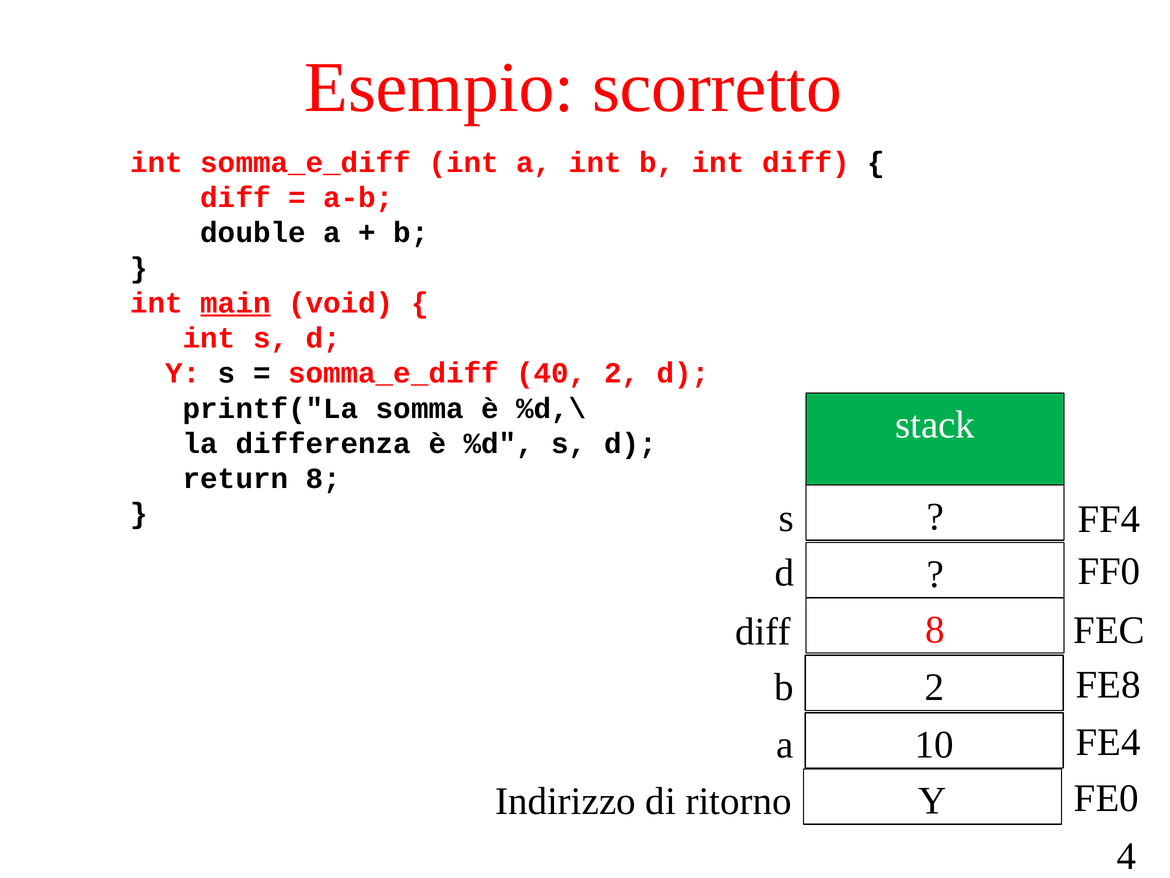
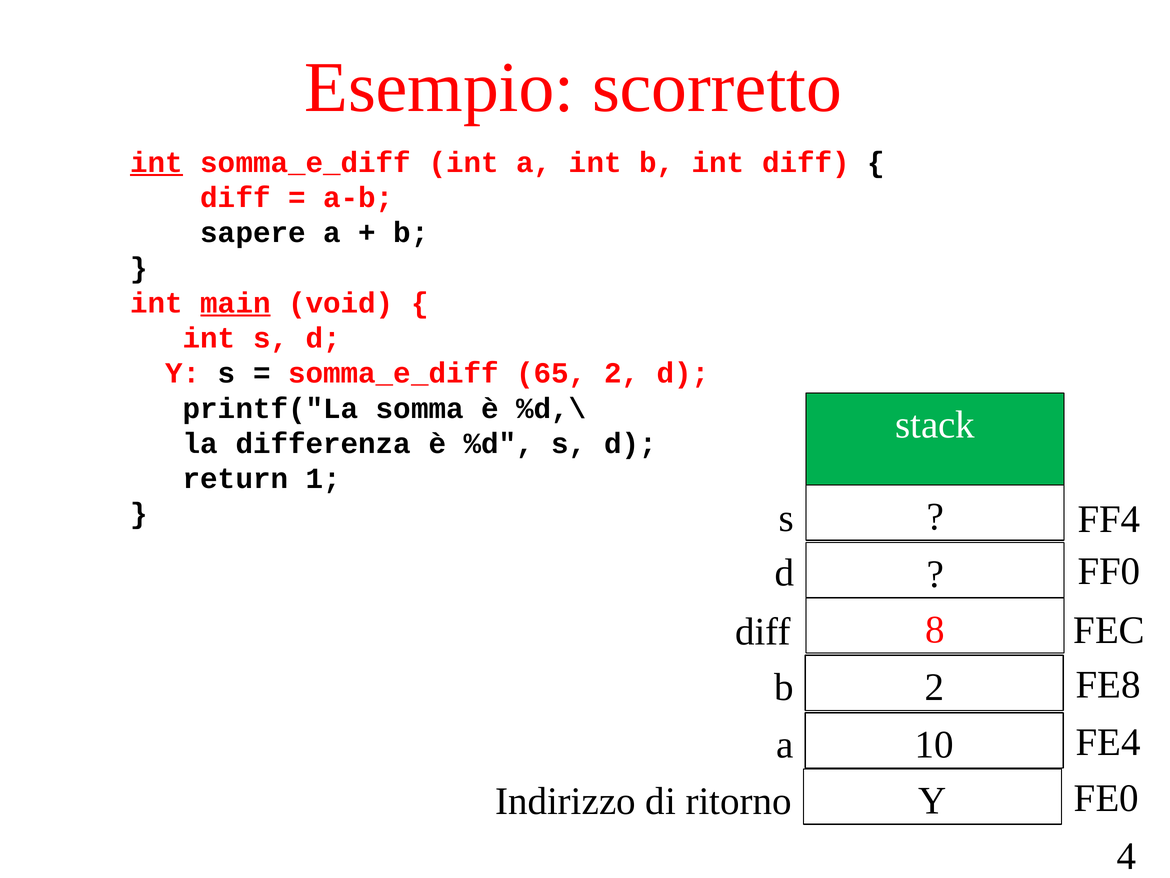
int underline: none -> present (157, 162)
double: double -> sapere (253, 233)
40: 40 -> 65 (551, 373)
return 8: 8 -> 1 (323, 478)
